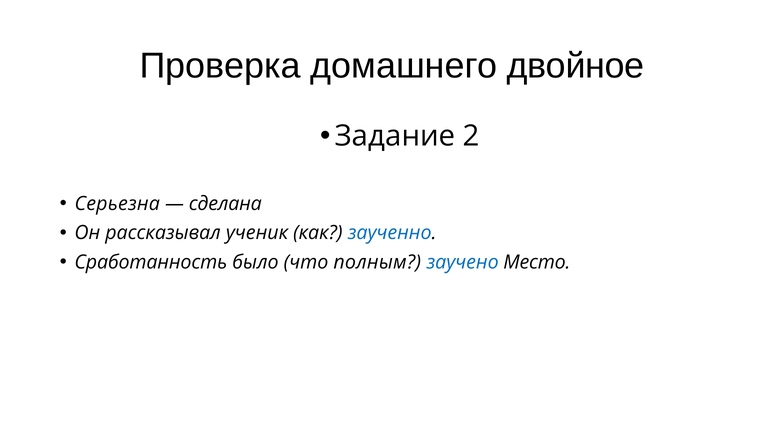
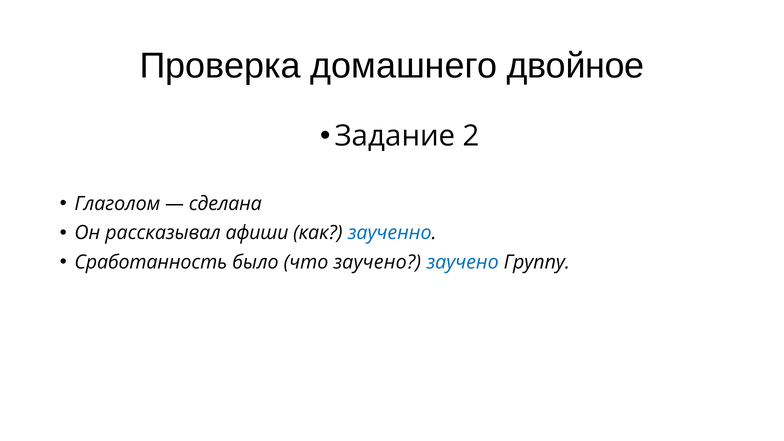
Серьезна: Серьезна -> Глаголом (117, 204)
ученик: ученик -> афиши (257, 233)
что полным: полным -> заучено (377, 262)
Место: Место -> Группу (537, 262)
